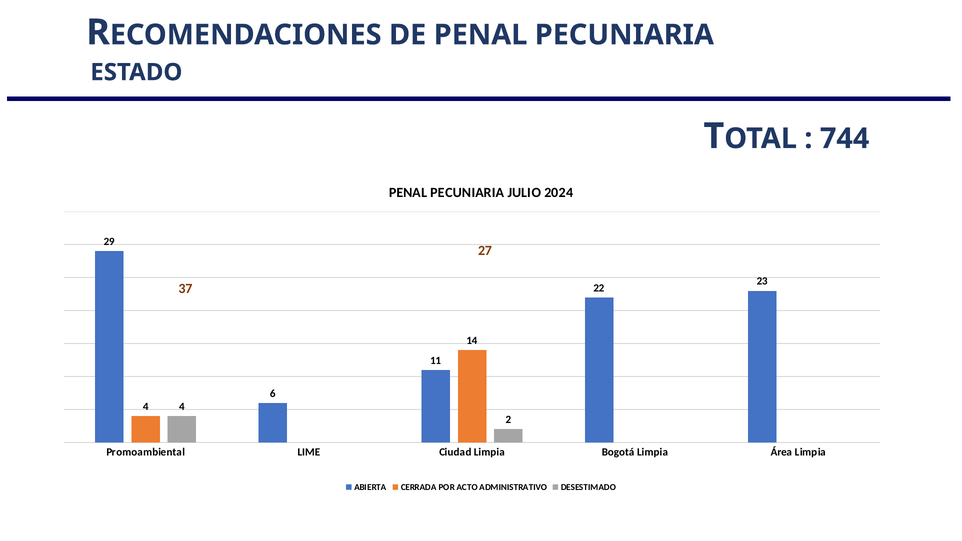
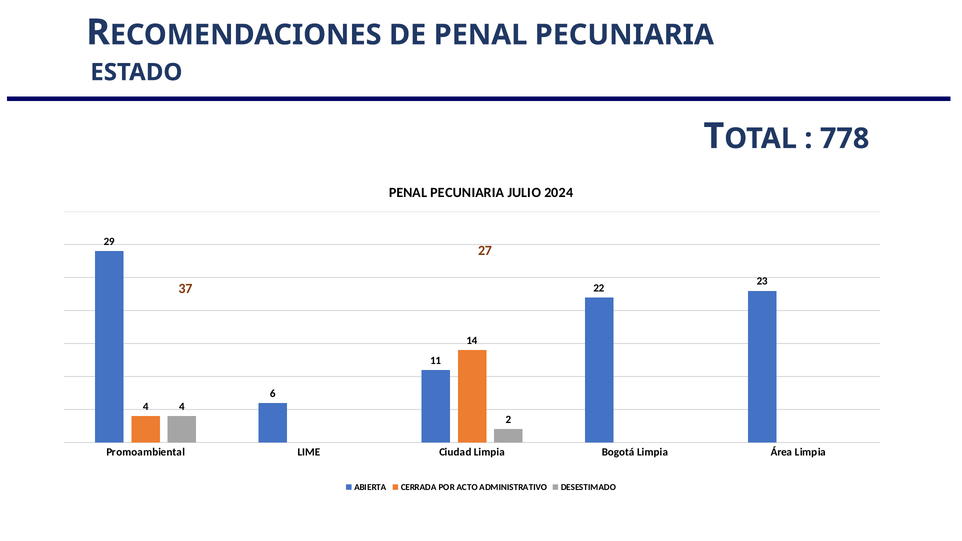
744: 744 -> 778 (845, 139)
